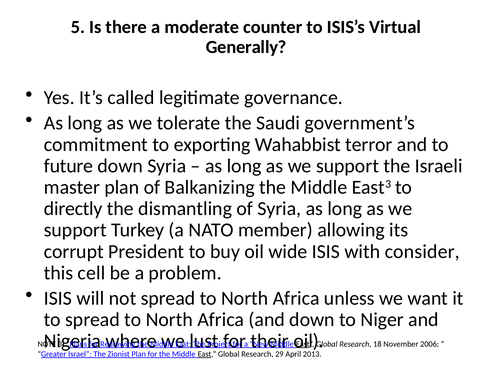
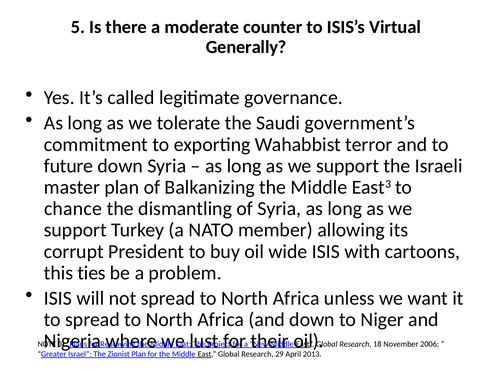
directly: directly -> chance (73, 209)
consider: consider -> cartoons (422, 251)
cell: cell -> ties (92, 273)
